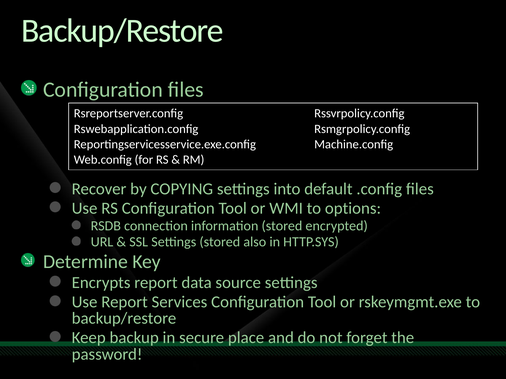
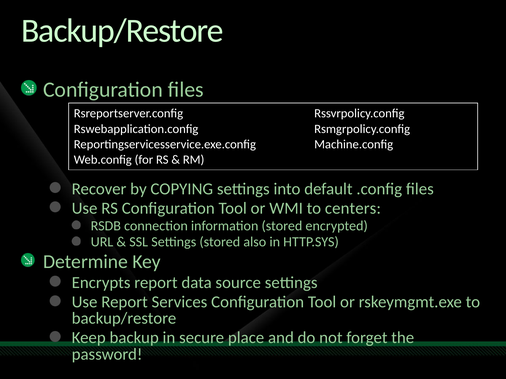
options: options -> centers (353, 208)
